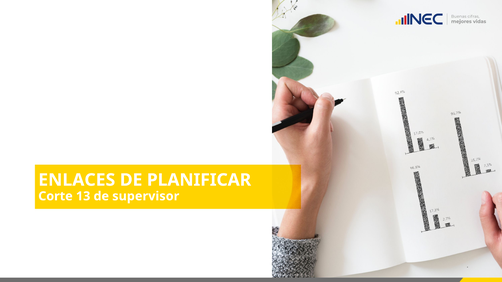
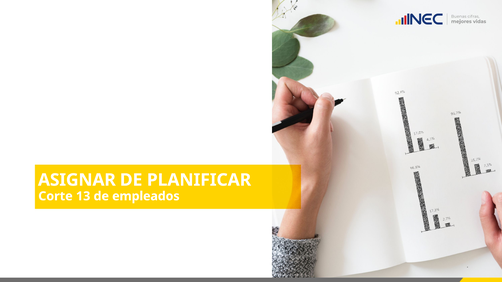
ENLACES: ENLACES -> ASIGNAR (77, 180)
supervisor: supervisor -> empleados (146, 196)
